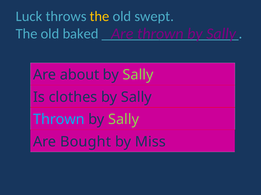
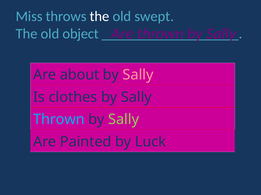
Luck: Luck -> Miss (29, 16)
the colour: yellow -> white (100, 16)
baked: baked -> object (81, 34)
Sally colour: light green -> pink (138, 75)
Bought: Bought -> Painted (86, 142)
Miss: Miss -> Luck (150, 142)
